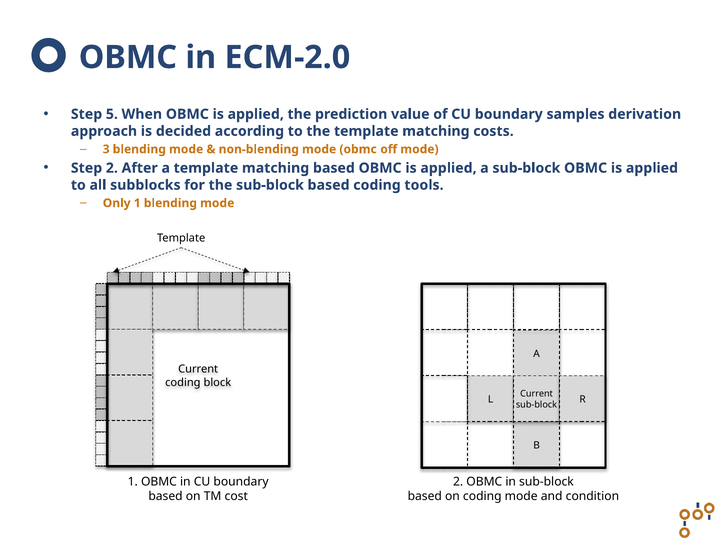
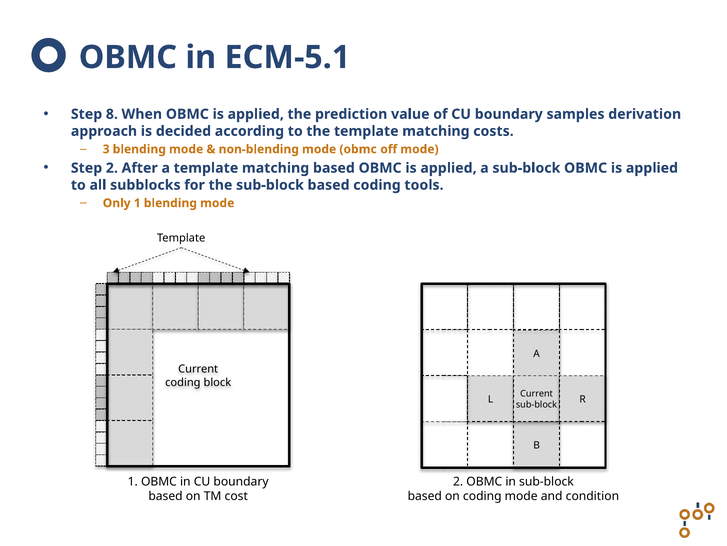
ECM-2.0: ECM-2.0 -> ECM-5.1 (287, 57)
5: 5 -> 8 (112, 114)
